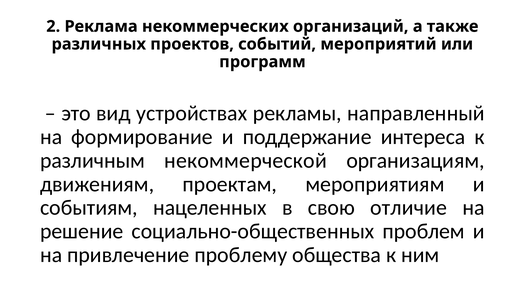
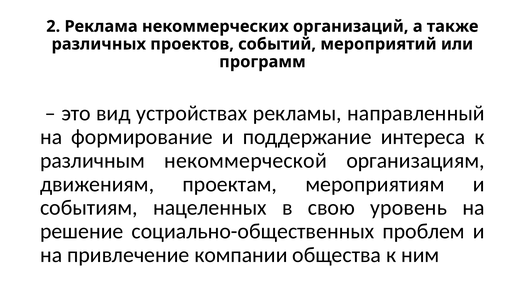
отличие: отличие -> уровень (409, 208)
проблему: проблему -> компании (241, 255)
